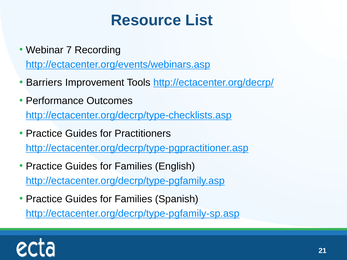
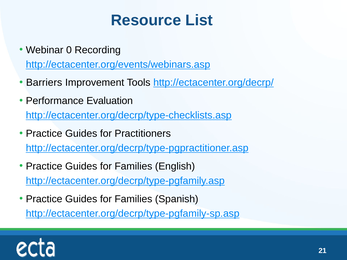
7: 7 -> 0 (69, 50)
Outcomes: Outcomes -> Evaluation (110, 101)
